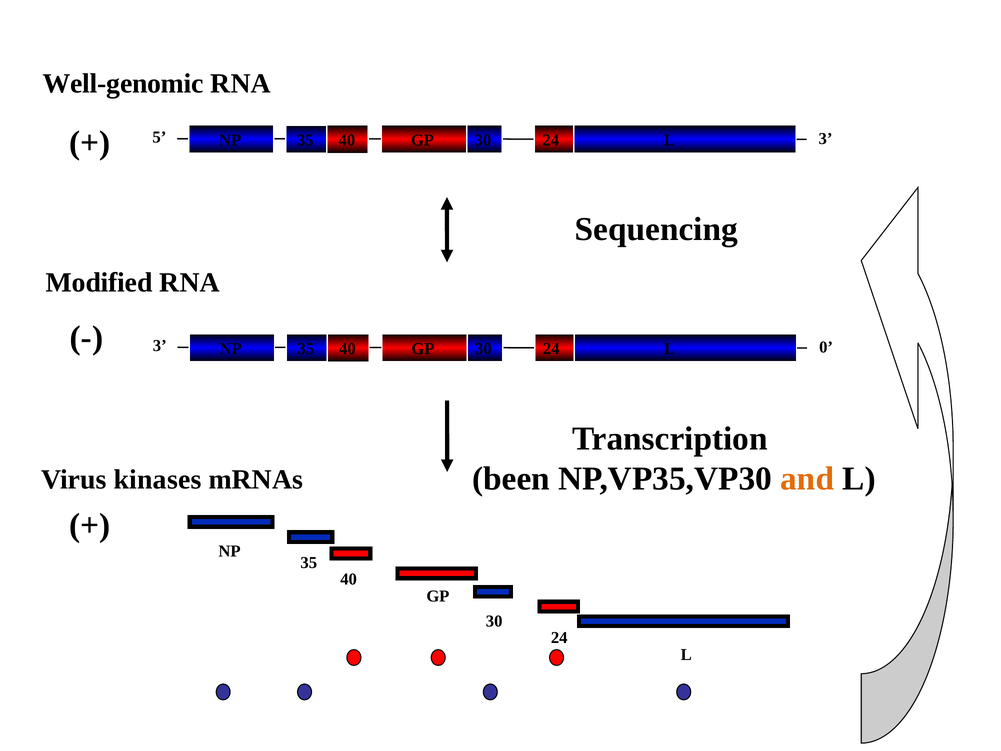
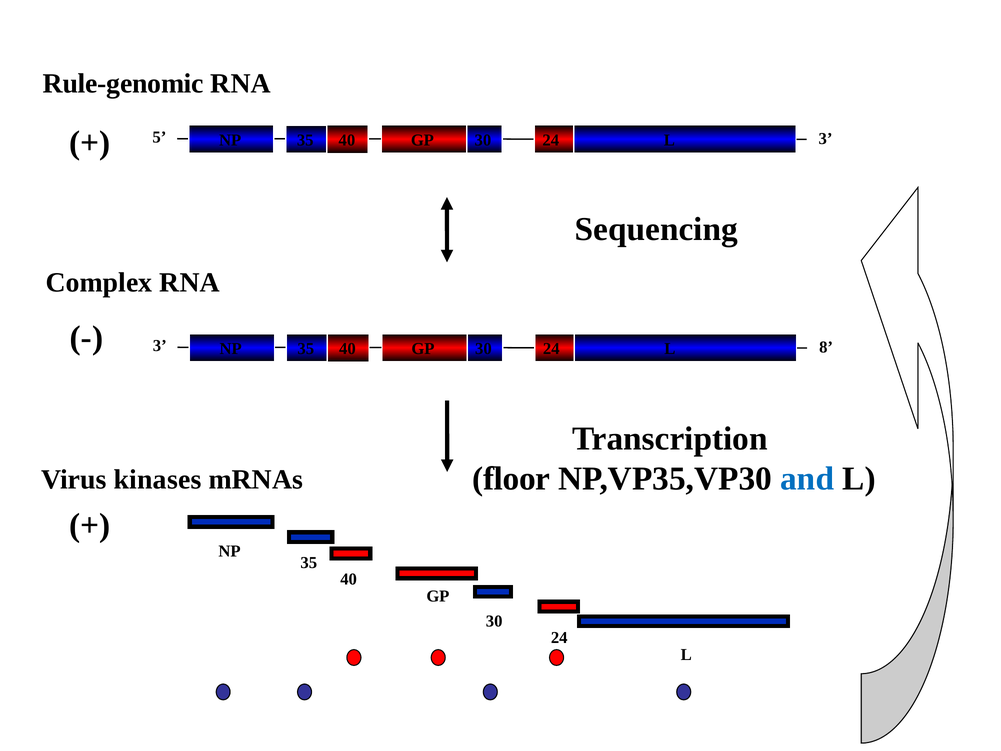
Well-genomic: Well-genomic -> Rule-genomic (123, 84)
Modified: Modified -> Complex (99, 283)
0: 0 -> 8 (826, 347)
been: been -> floor (511, 479)
and colour: orange -> blue (807, 479)
